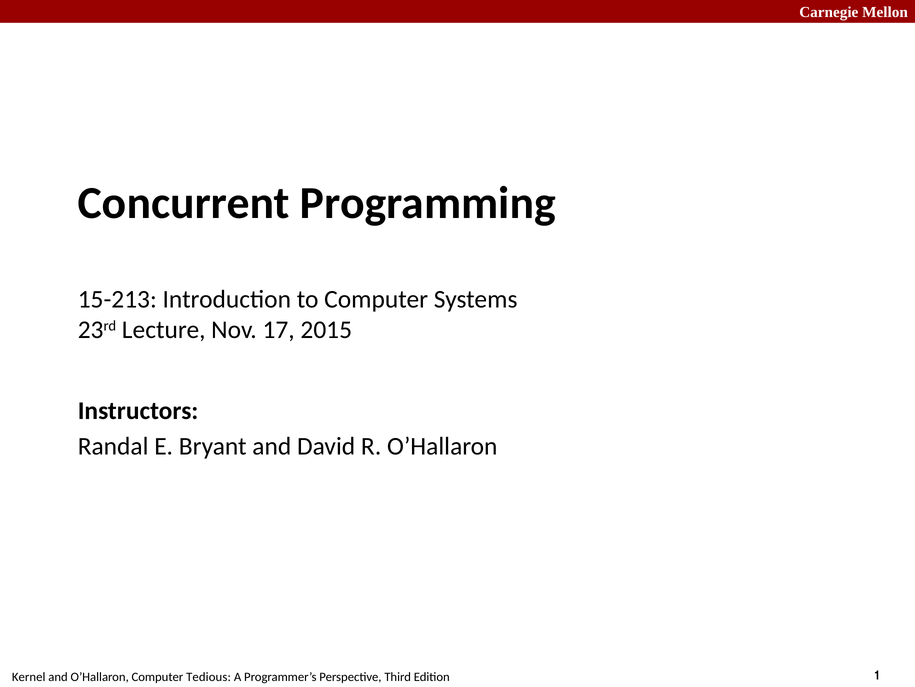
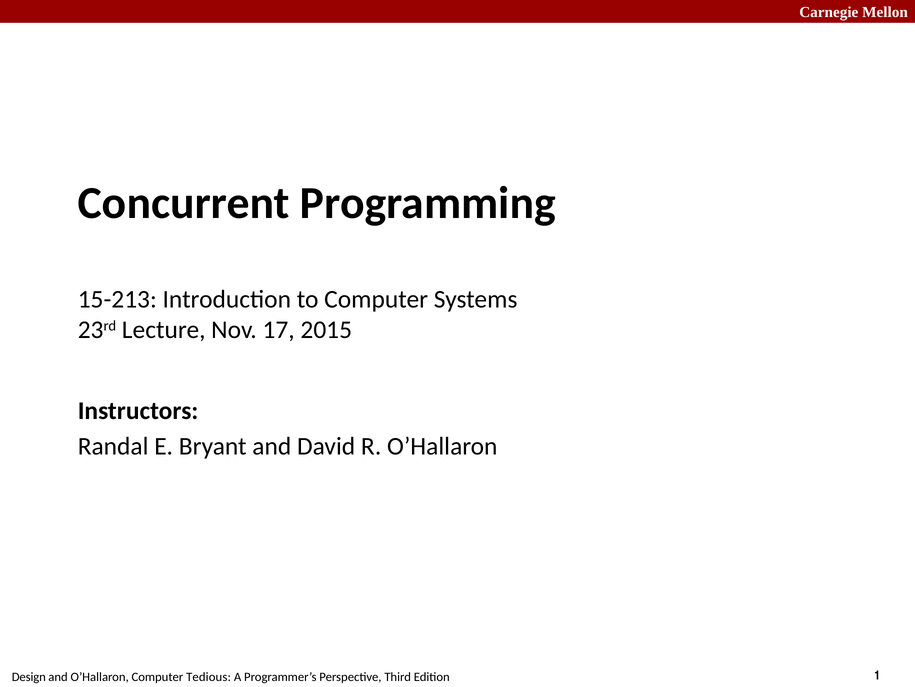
Kernel: Kernel -> Design (29, 676)
